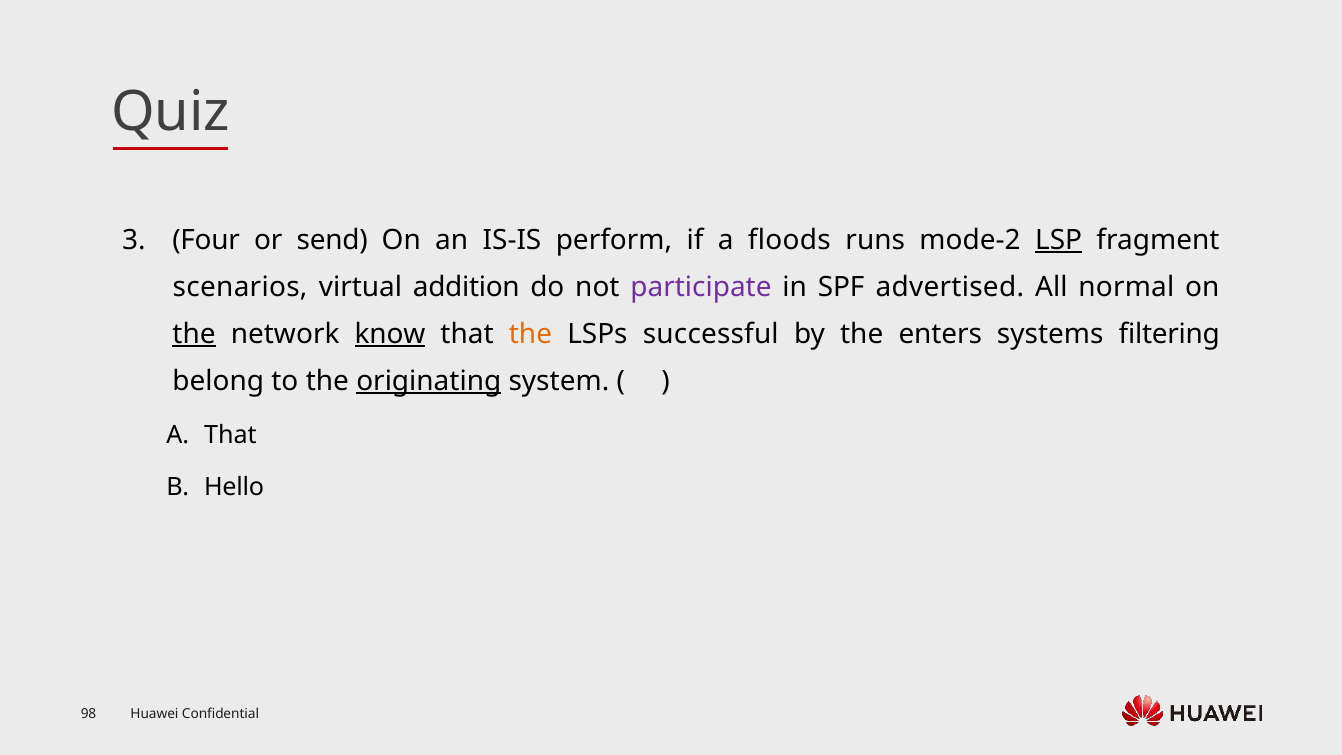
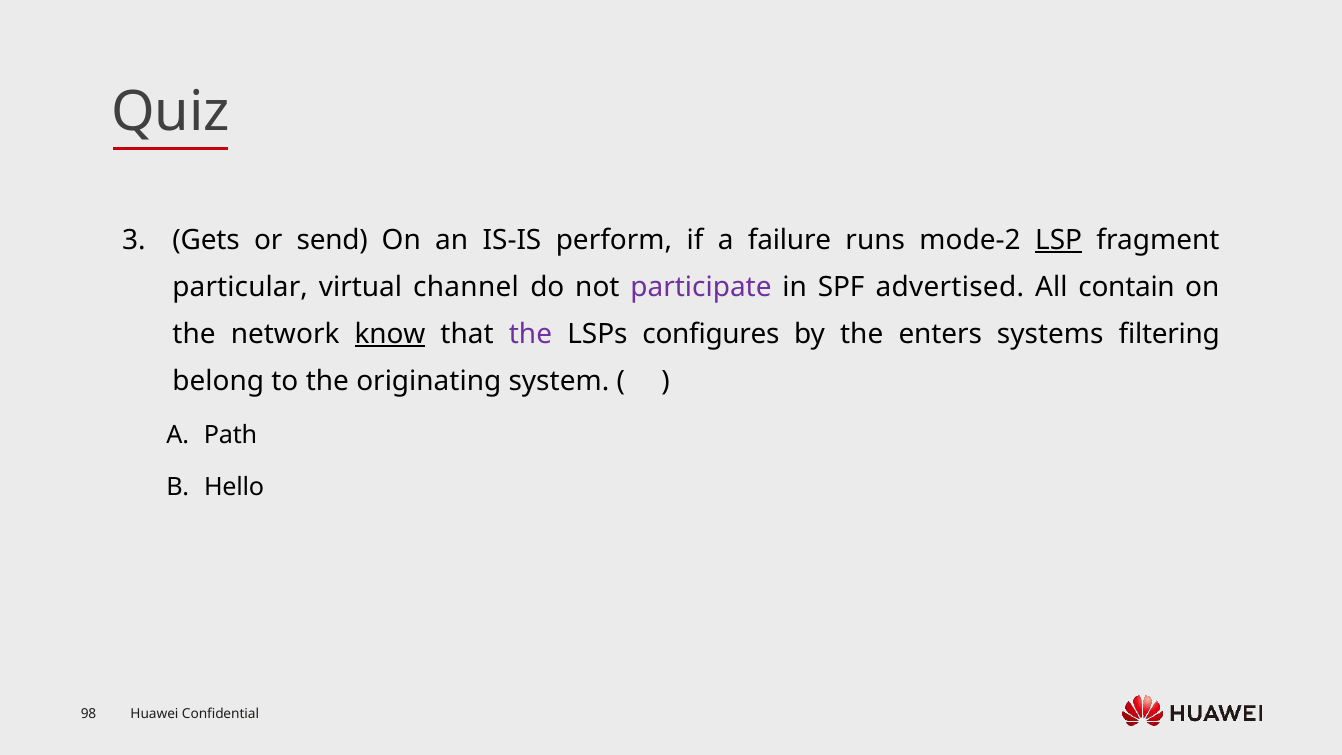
Four: Four -> Gets (206, 240)
floods: floods -> failure (790, 240)
scenarios: scenarios -> particular (240, 287)
addition: addition -> channel (466, 287)
normal: normal -> contain (1127, 287)
the underline: present -> none (194, 334)
the colour: orange -> purple (530, 334)
successful: successful -> configures (711, 334)
originating underline: present -> none (429, 381)
A That: That -> Path (231, 435)
